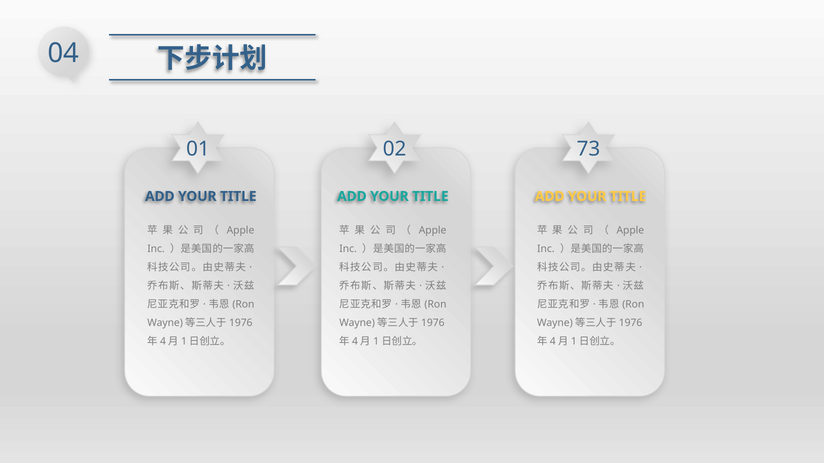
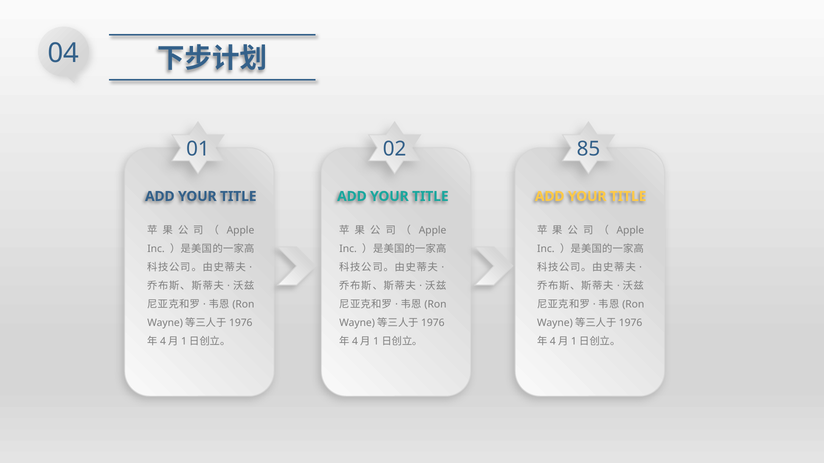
73: 73 -> 85 (588, 149)
